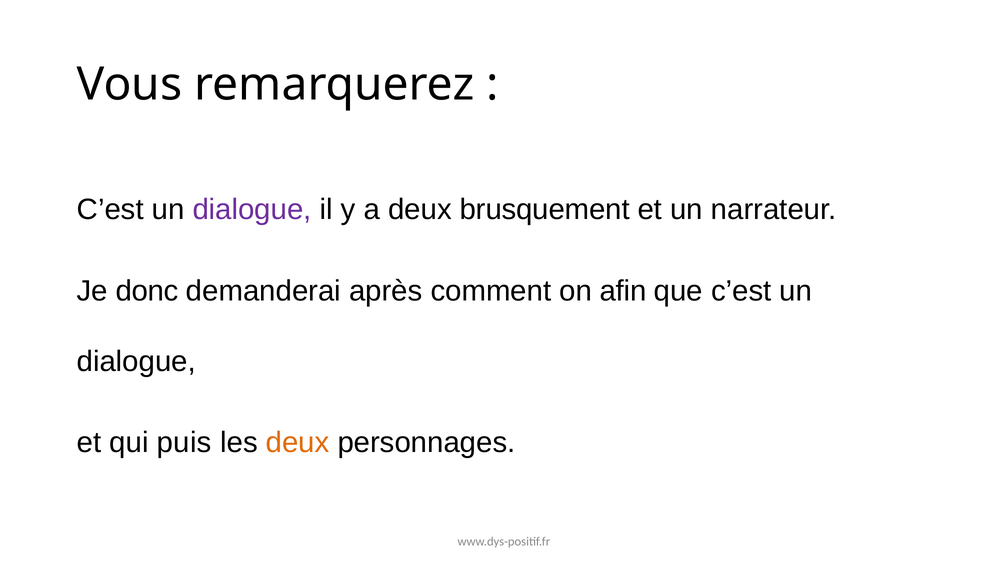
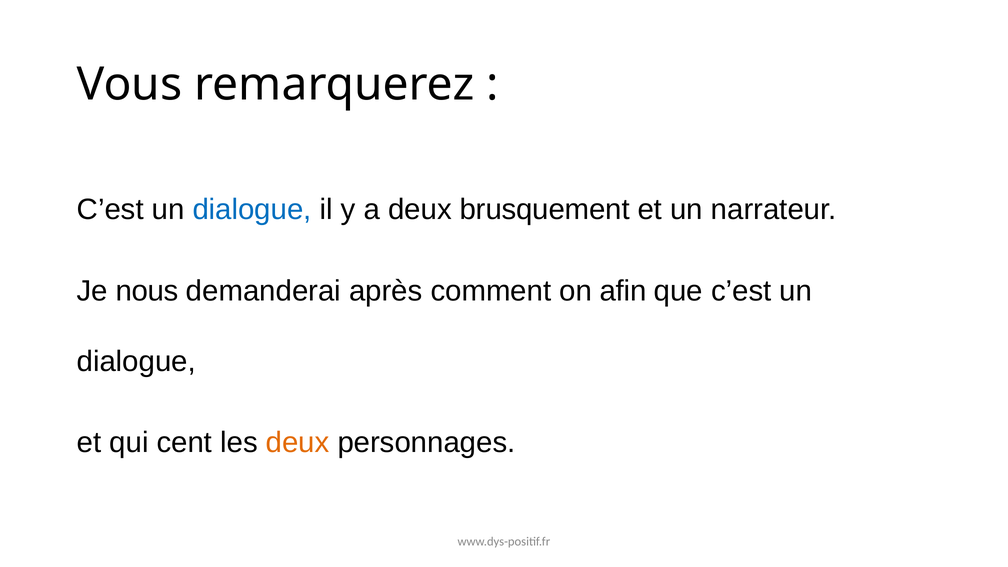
dialogue colour: purple -> blue (252, 210)
donc: donc -> nous (147, 291)
puis: puis -> cent (184, 443)
